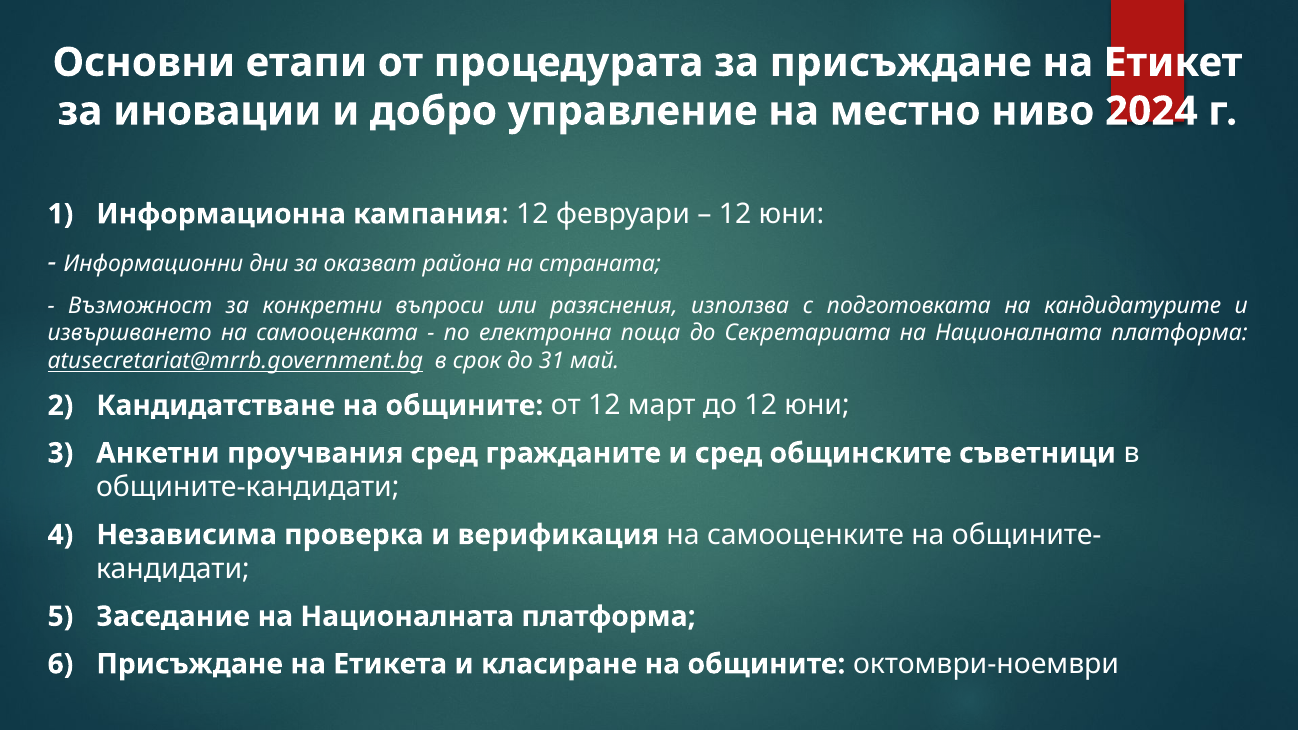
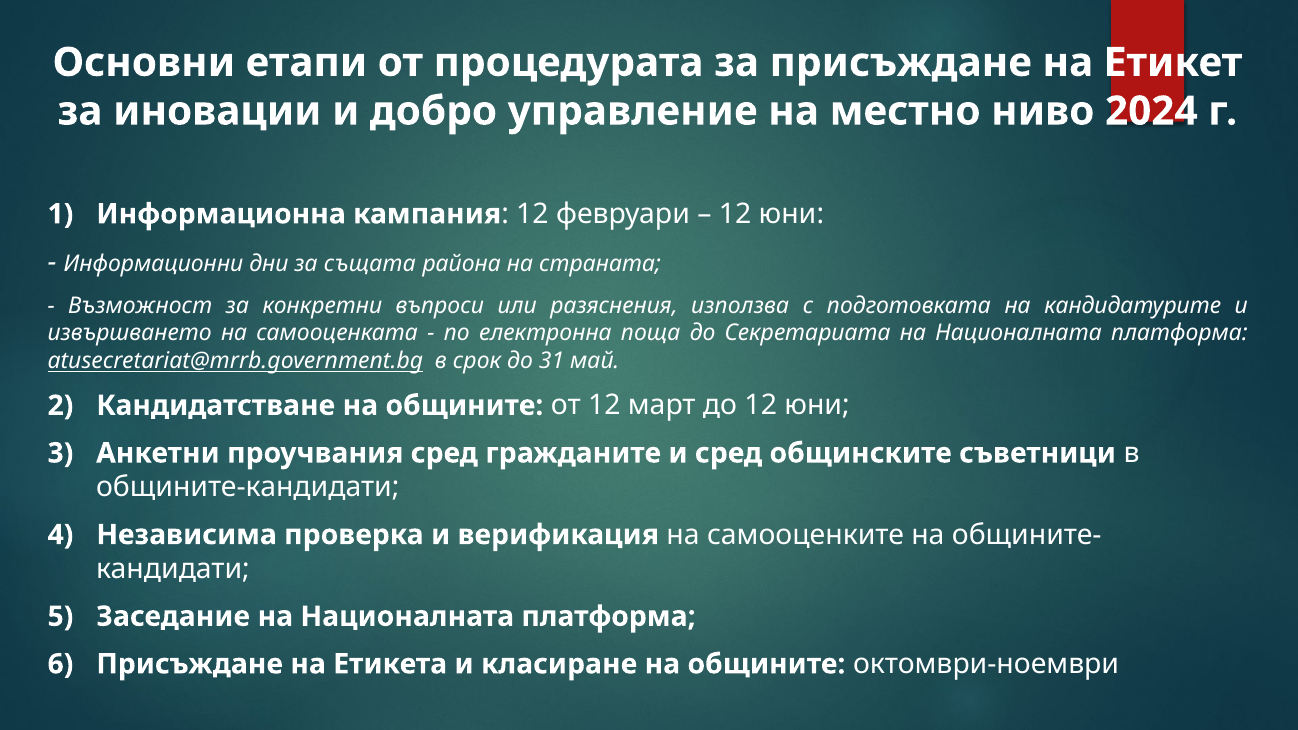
оказват: оказват -> същата (370, 263)
